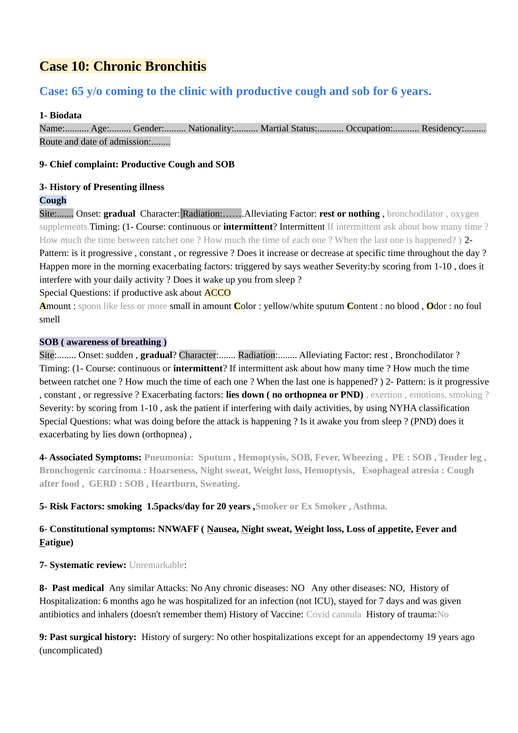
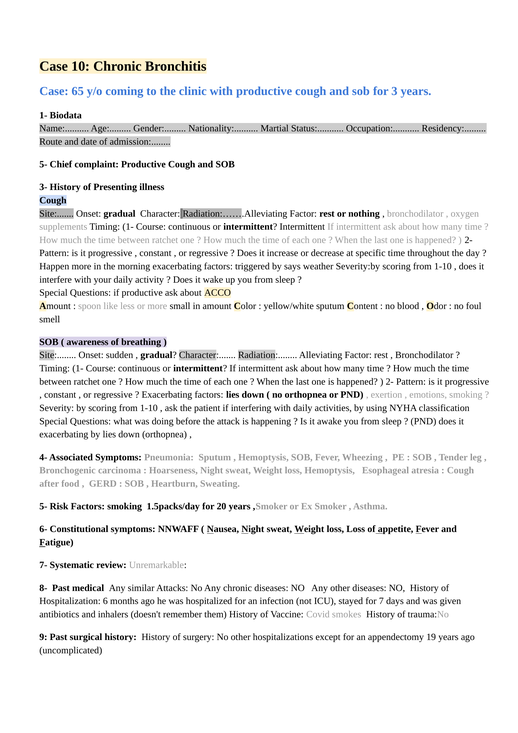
for 6: 6 -> 3 (394, 91)
9-: 9- -> 5- (43, 164)
cannula: cannula -> smokes (347, 614)
